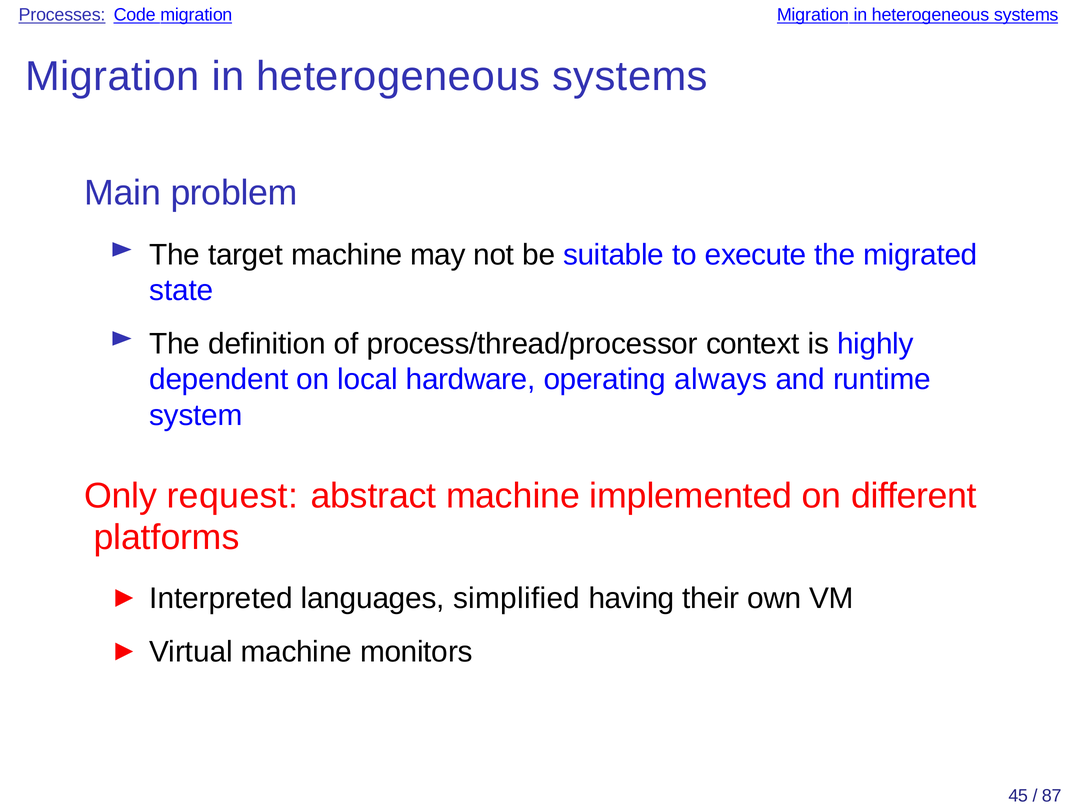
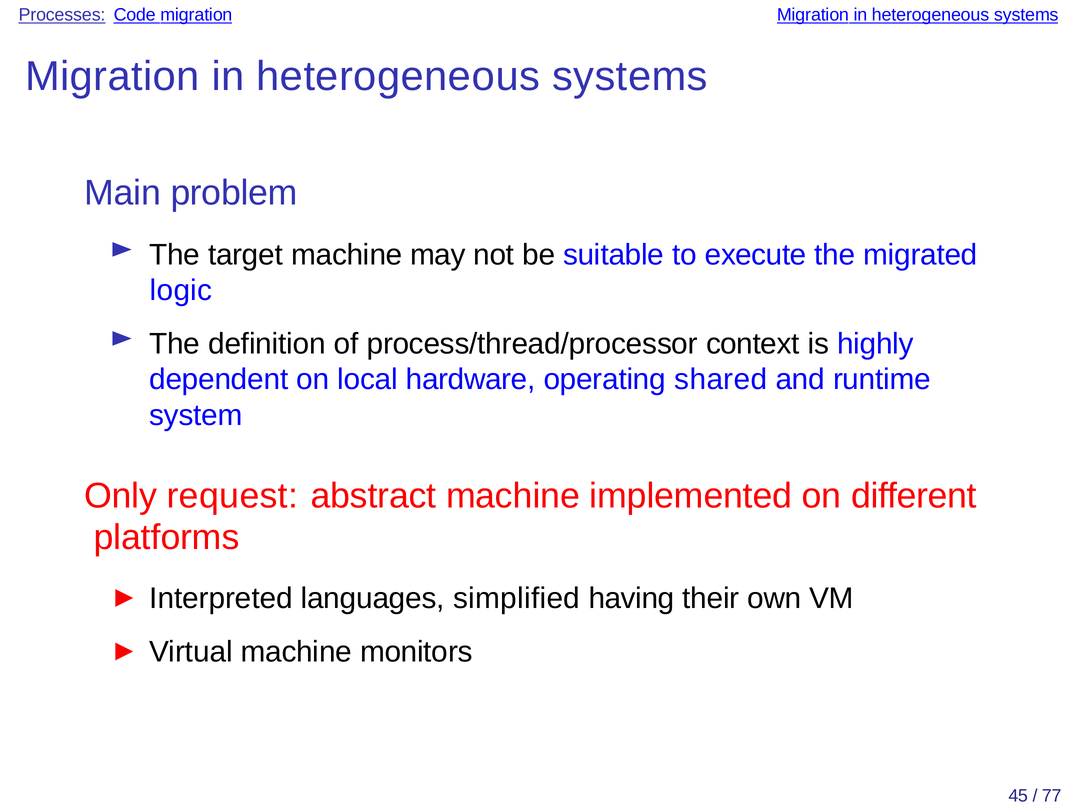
state: state -> logic (181, 291)
always: always -> shared (721, 380)
87: 87 -> 77 (1052, 796)
